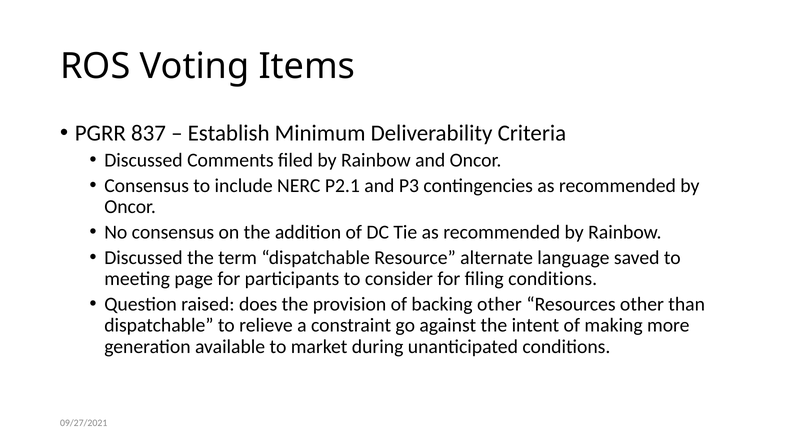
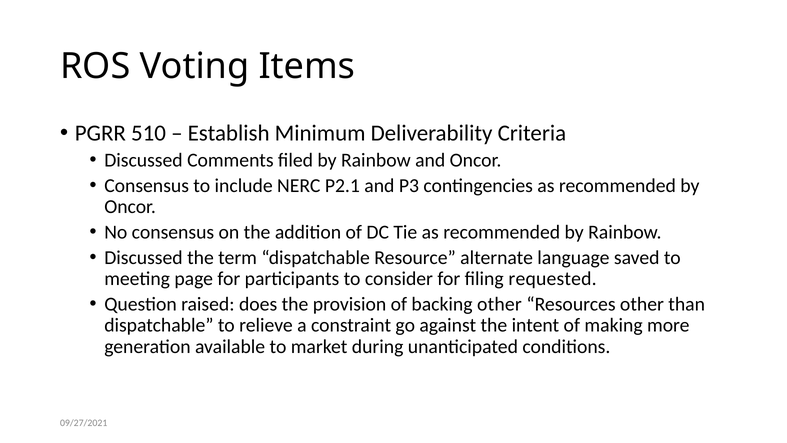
837: 837 -> 510 (149, 133)
filing conditions: conditions -> requested (553, 279)
